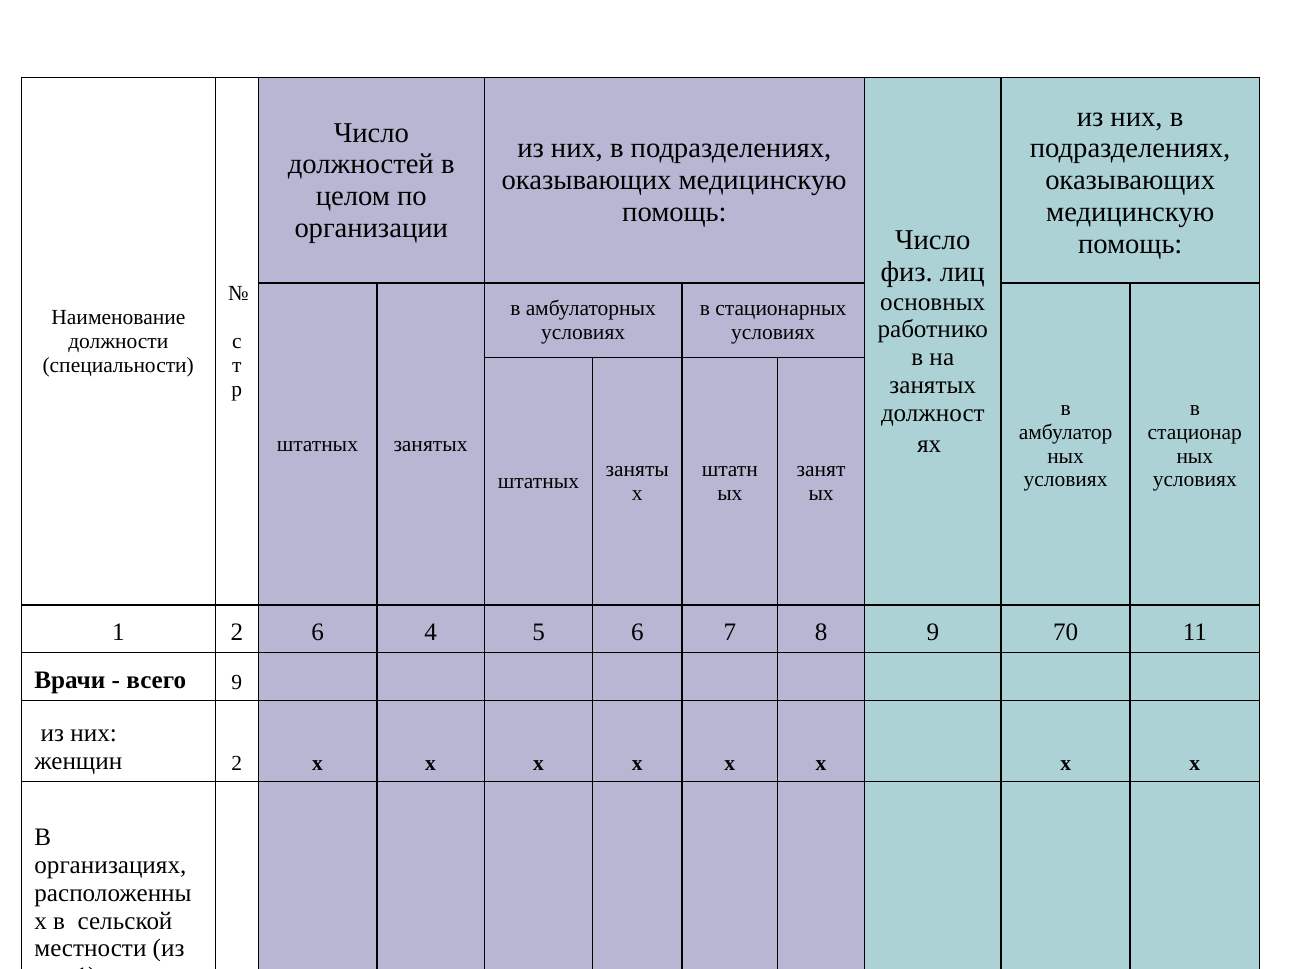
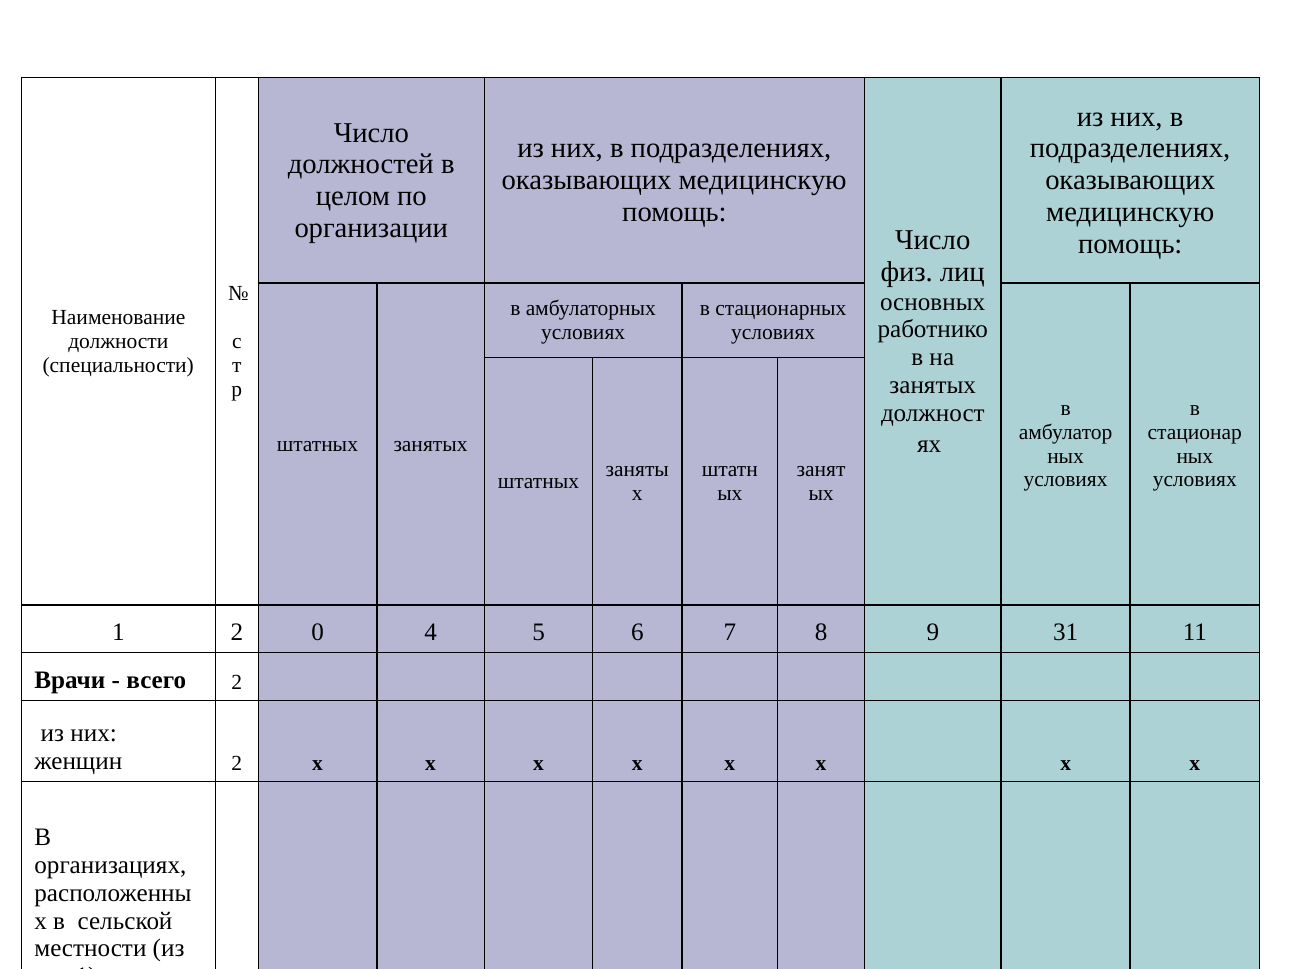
2 6: 6 -> 0 (318, 632)
70: 70 -> 31 (1066, 632)
всего 9: 9 -> 2 (237, 682)
